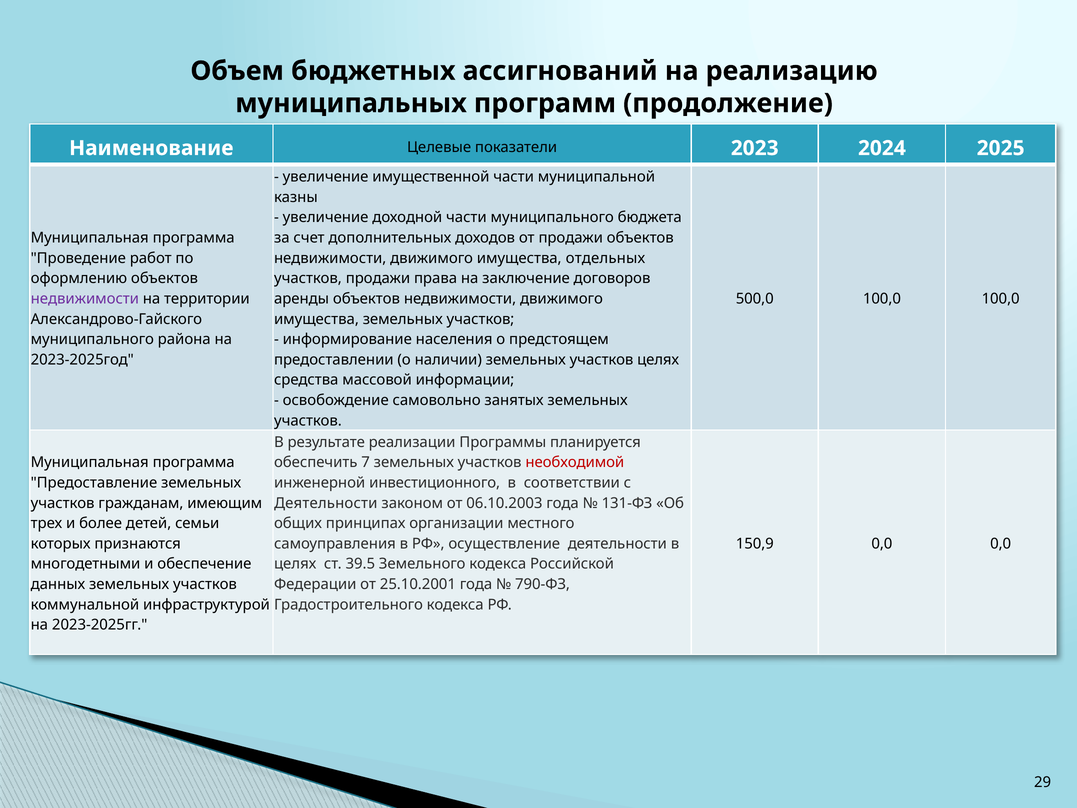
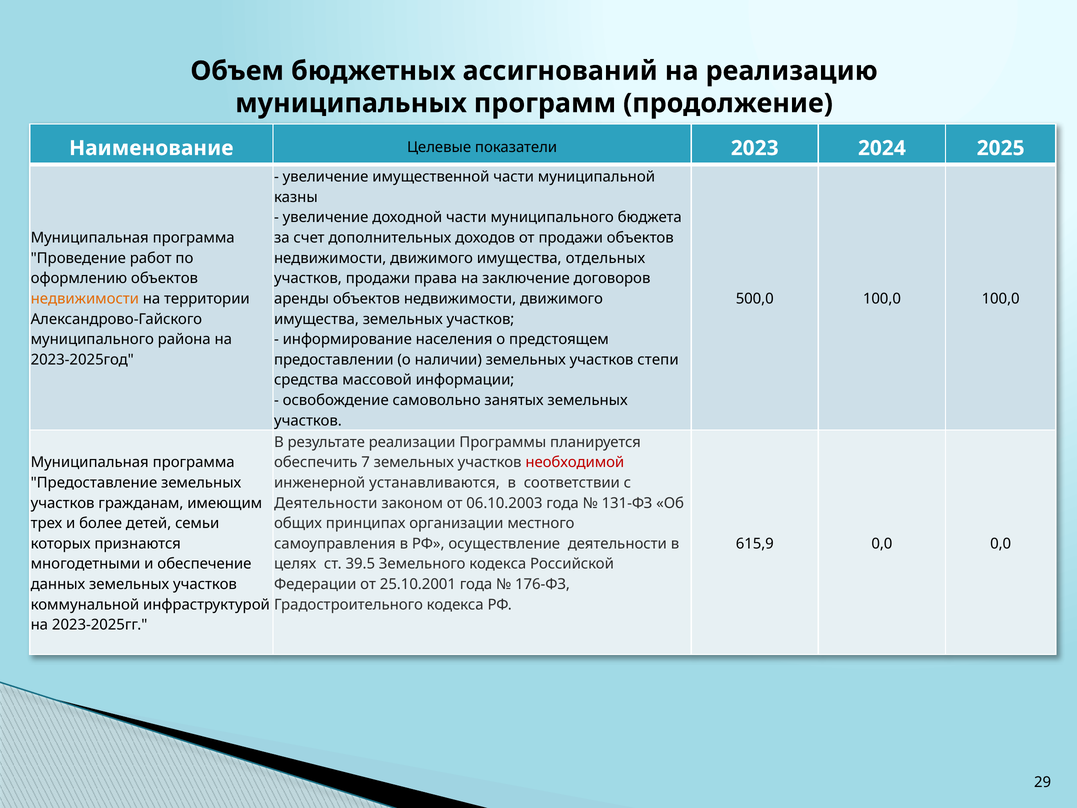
недвижимости colour: purple -> orange (85, 299)
участков целях: целях -> степи (658, 360)
инвестиционного: инвестиционного -> устанавливаются (435, 483)
150,9: 150,9 -> 615,9 (755, 544)
790-ФЗ: 790-ФЗ -> 176-ФЗ (543, 584)
